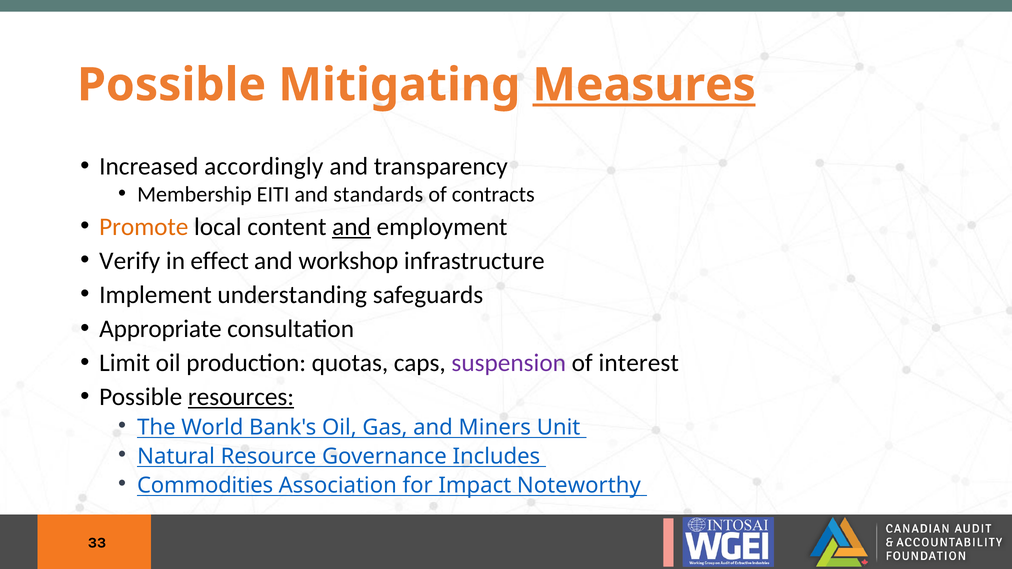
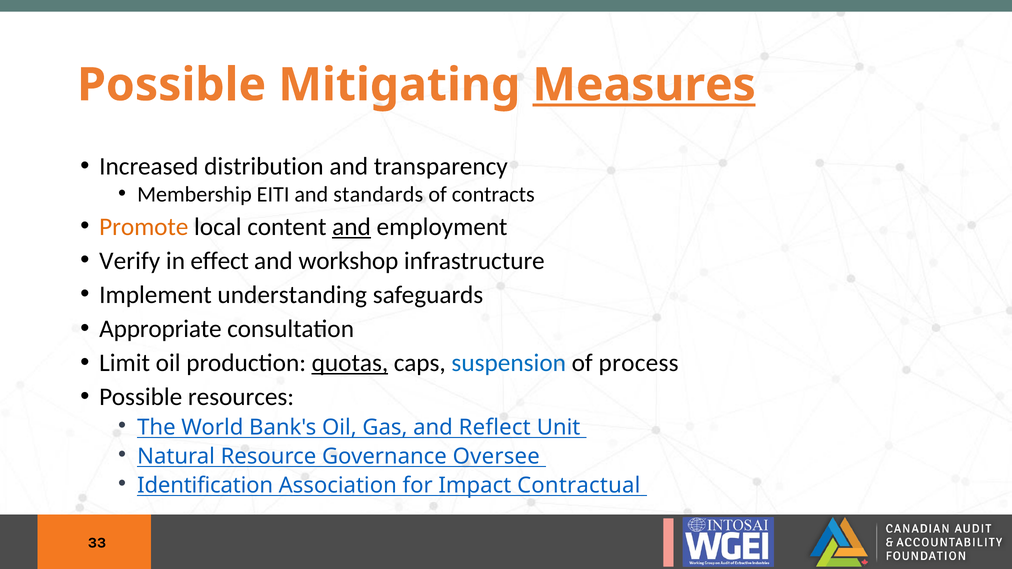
accordingly: accordingly -> distribution (264, 167)
quotas underline: none -> present (350, 363)
suspension colour: purple -> blue (509, 363)
interest: interest -> process (639, 363)
resources underline: present -> none (241, 397)
Miners: Miners -> Reflect (495, 427)
Includes: Includes -> Oversee (496, 457)
Commodities: Commodities -> Identification (205, 486)
Noteworthy: Noteworthy -> Contractual (579, 486)
